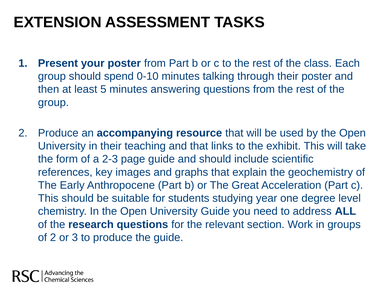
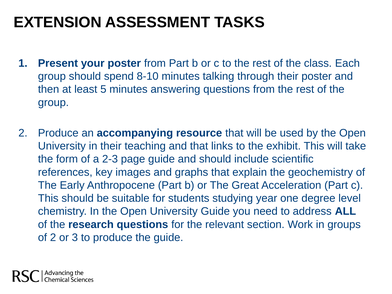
0-10: 0-10 -> 8-10 (148, 76)
